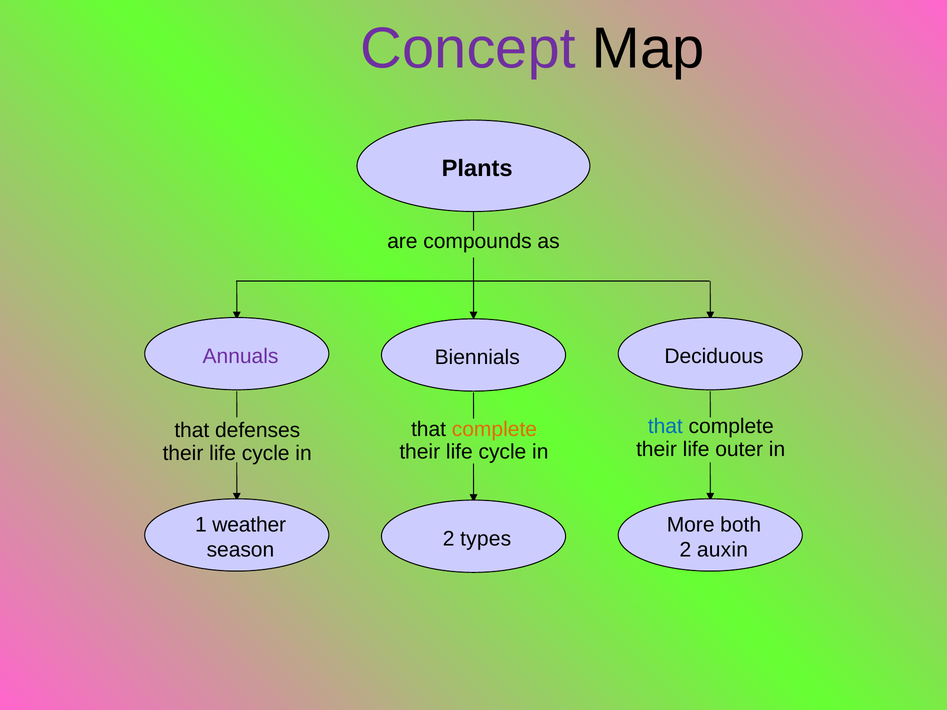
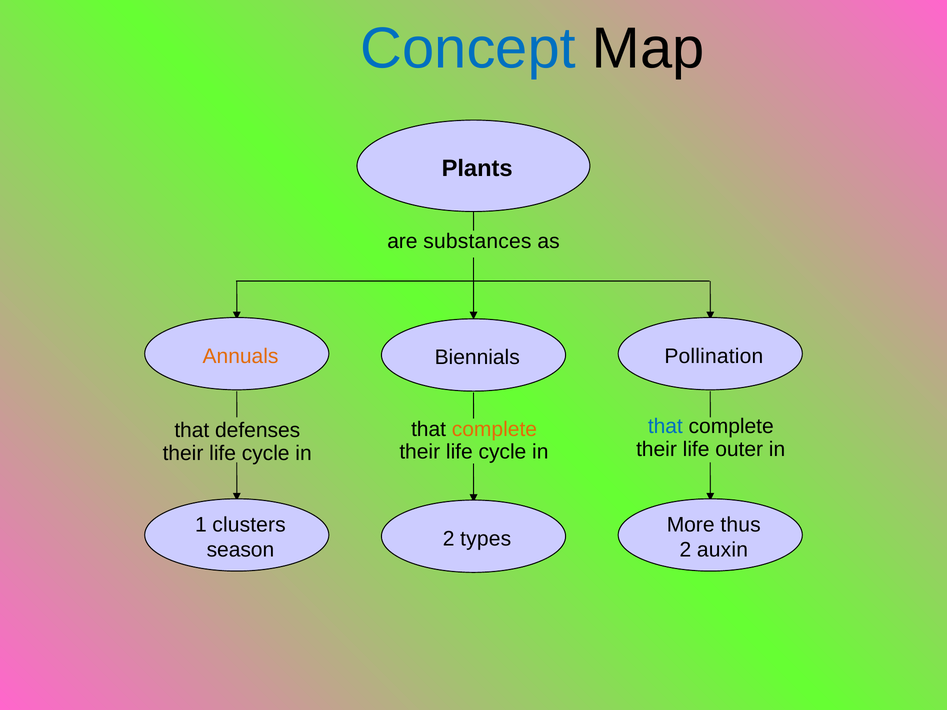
Concept colour: purple -> blue (468, 49)
compounds: compounds -> substances (477, 241)
Annuals colour: purple -> orange (241, 356)
Deciduous: Deciduous -> Pollination (714, 356)
weather: weather -> clusters (249, 525)
both: both -> thus (741, 525)
